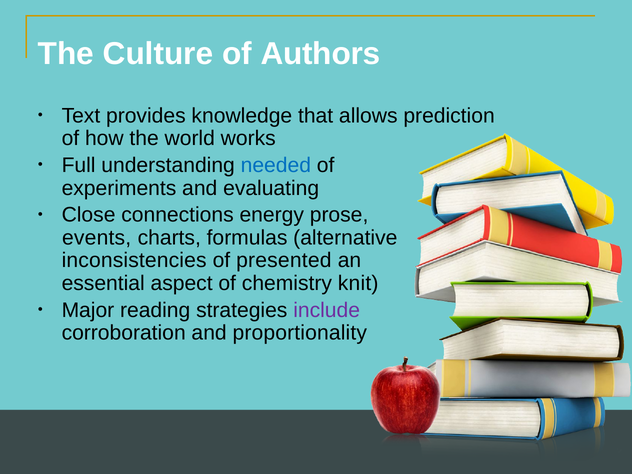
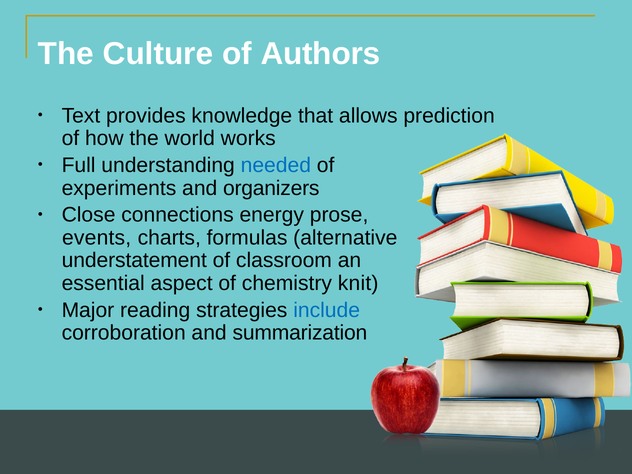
evaluating: evaluating -> organizers (271, 188)
inconsistencies: inconsistencies -> understatement (134, 261)
presented: presented -> classroom (284, 261)
include colour: purple -> blue (327, 310)
proportionality: proportionality -> summarization (300, 333)
